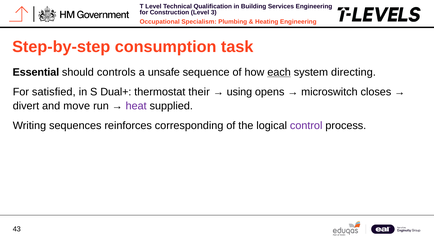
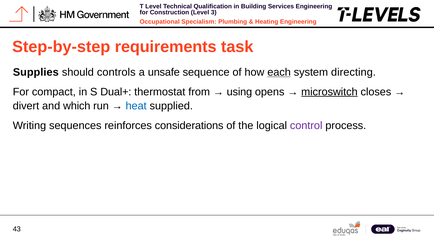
consumption: consumption -> requirements (166, 47)
Essential: Essential -> Supplies (36, 72)
satisfied: satisfied -> compact (54, 92)
their: their -> from (199, 92)
microswitch underline: none -> present (329, 92)
move: move -> which (77, 106)
heat colour: purple -> blue (136, 106)
corresponding: corresponding -> considerations (189, 126)
